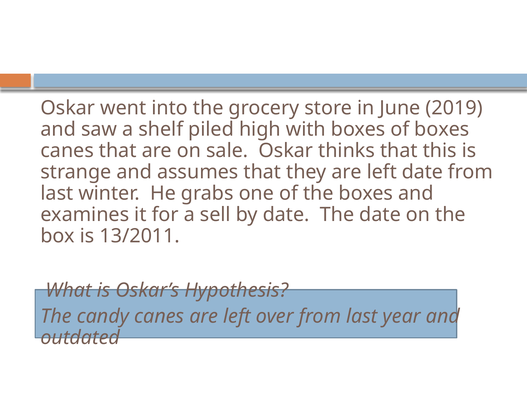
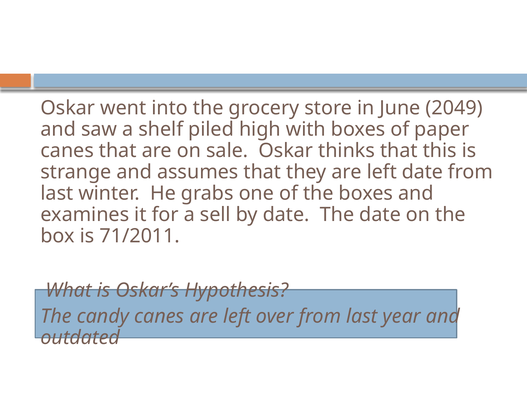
2019: 2019 -> 2049 (454, 108)
of boxes: boxes -> paper (442, 129)
13/2011: 13/2011 -> 71/2011 (140, 236)
